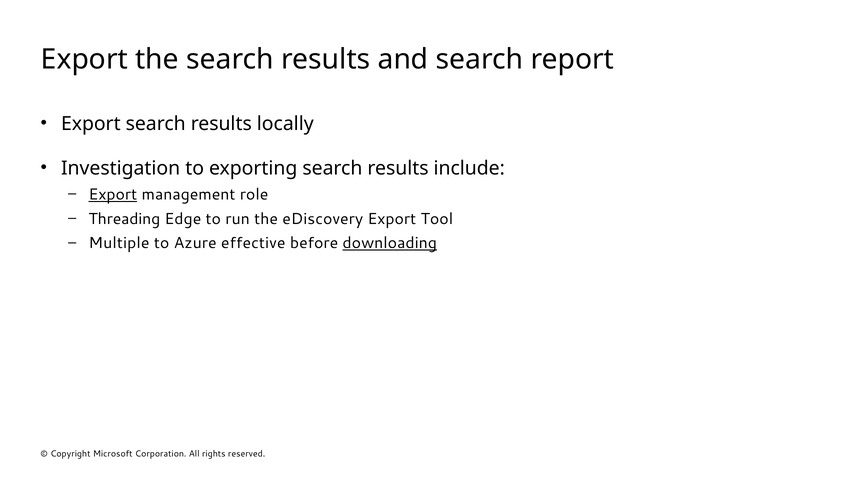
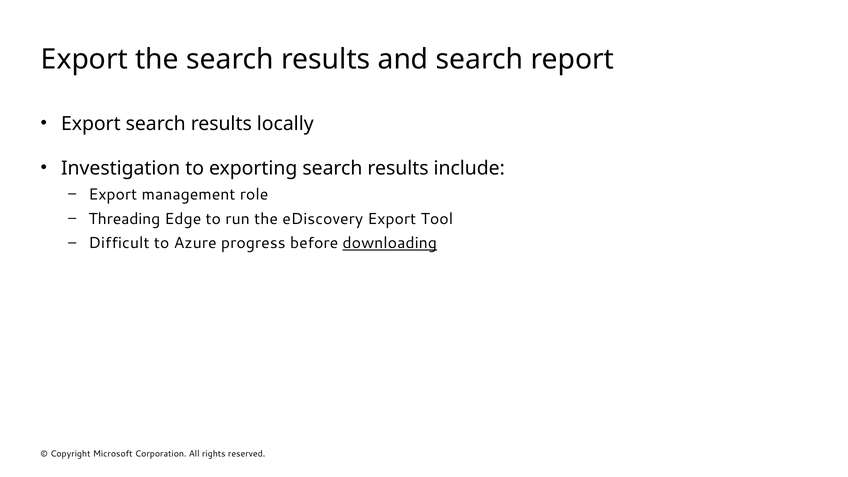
Export underline: present -> none (113, 194)
Multiple: Multiple -> Difficult (119, 243)
effective: effective -> progress (253, 243)
